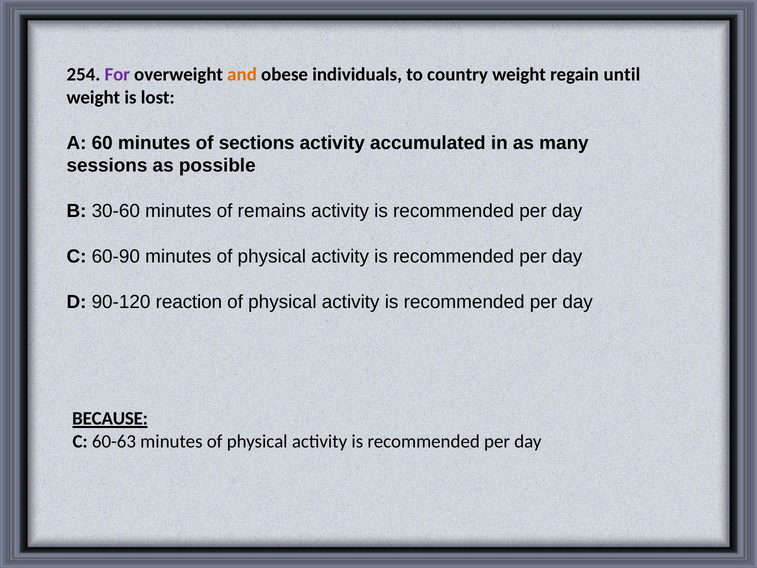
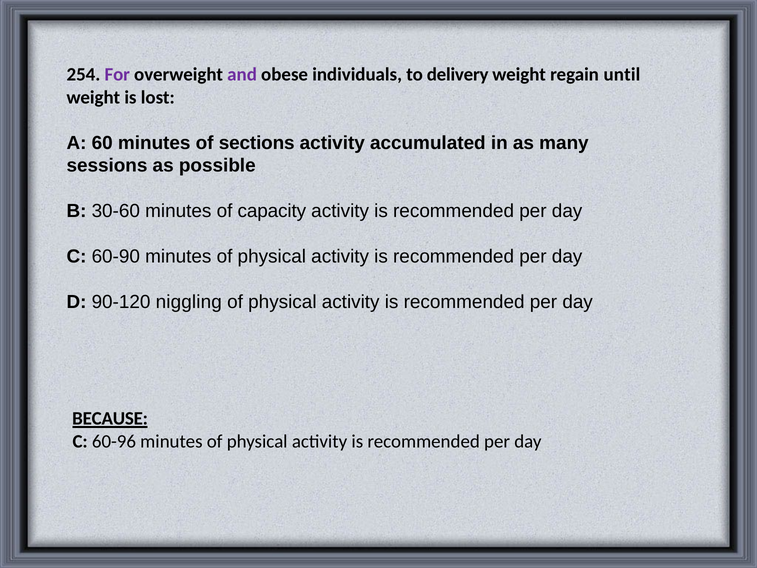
and colour: orange -> purple (242, 75)
country: country -> delivery (458, 75)
remains: remains -> capacity (272, 211)
reaction: reaction -> niggling (189, 302)
60-63: 60-63 -> 60-96 (114, 441)
